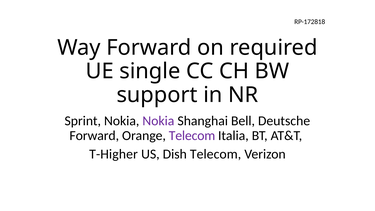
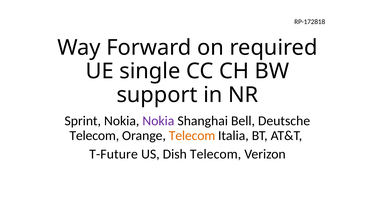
Forward: Forward -> Telecom (94, 135)
Telecom colour: purple -> orange (192, 135)
T-Higher: T-Higher -> T-Future (114, 154)
